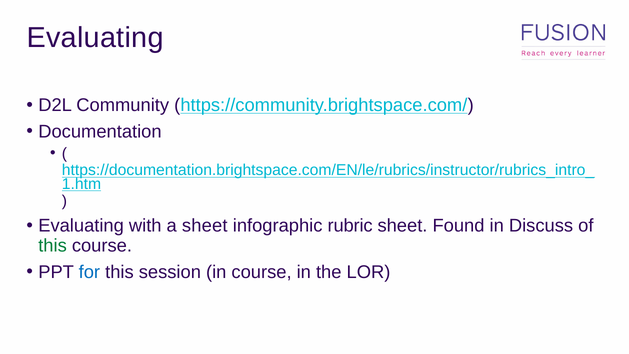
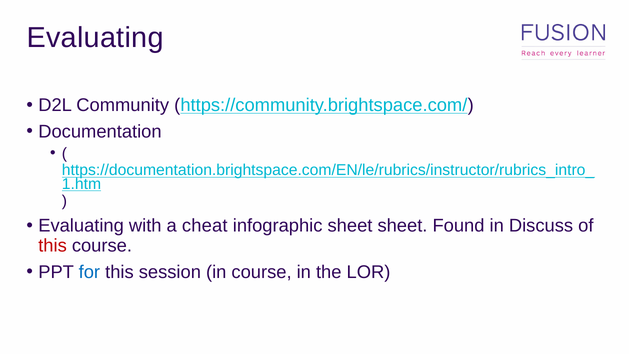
a sheet: sheet -> cheat (205, 226)
infographic rubric: rubric -> sheet (350, 226)
this colour: green -> red (53, 246)
